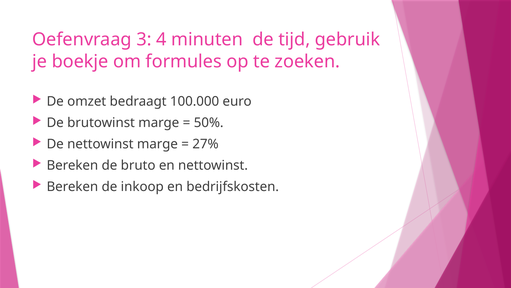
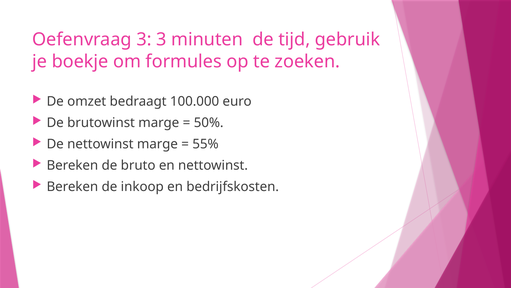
3 4: 4 -> 3 (161, 40)
27%: 27% -> 55% (205, 144)
